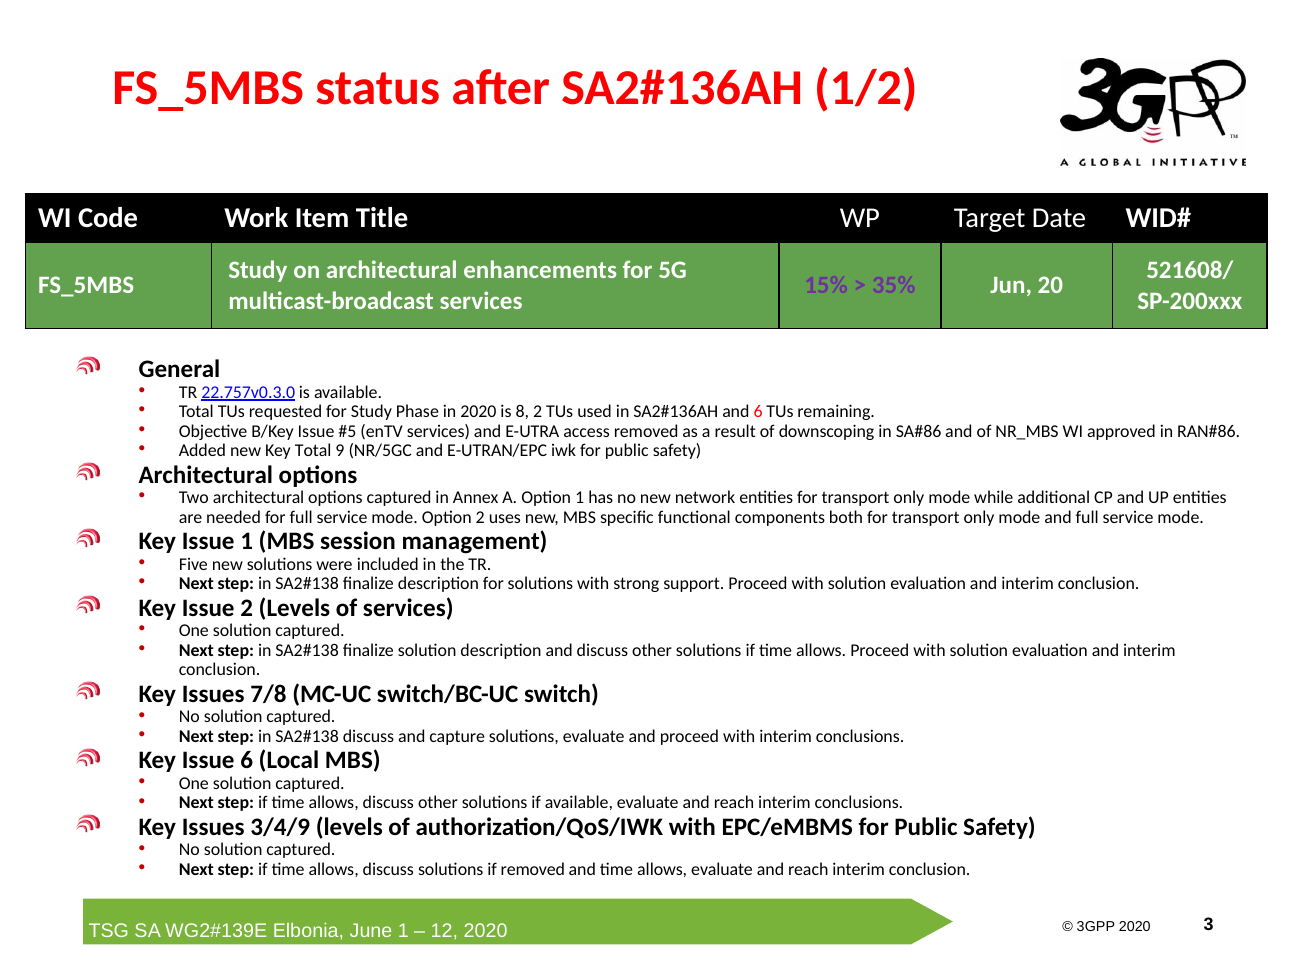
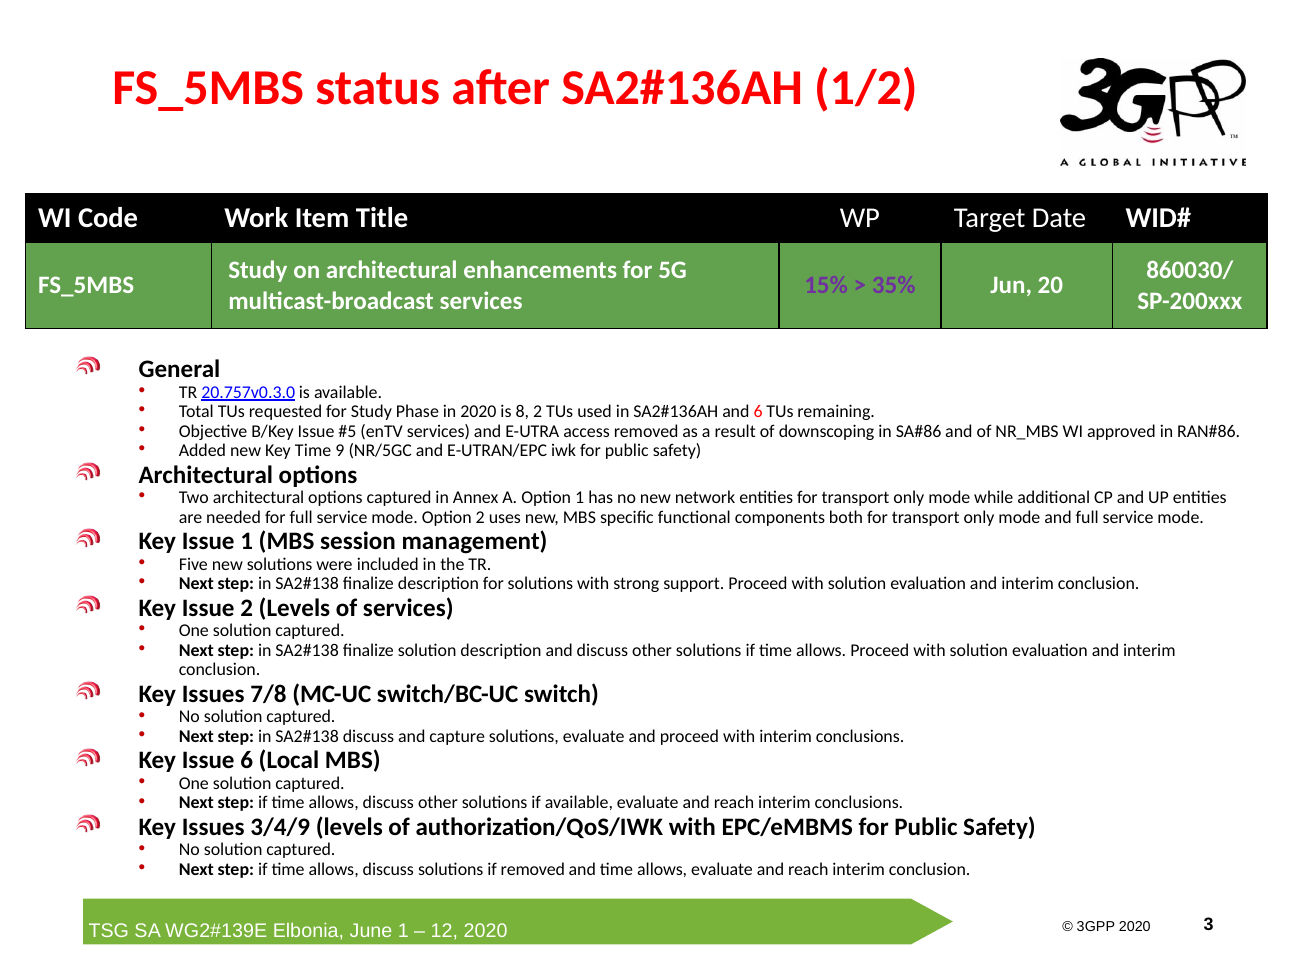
521608/: 521608/ -> 860030/ (1190, 270)
22.757v0.3.0: 22.757v0.3.0 -> 20.757v0.3.0 (248, 392)
Key Total: Total -> Time (313, 451)
